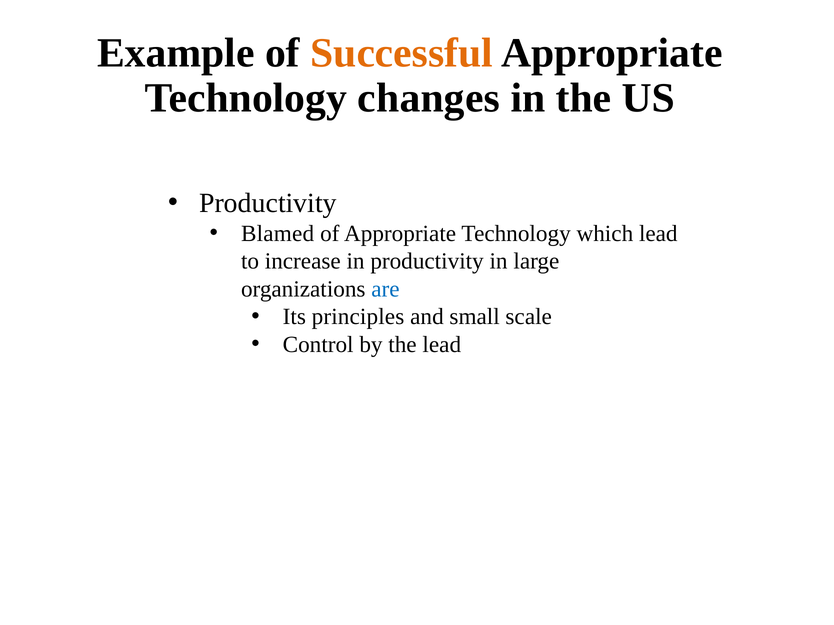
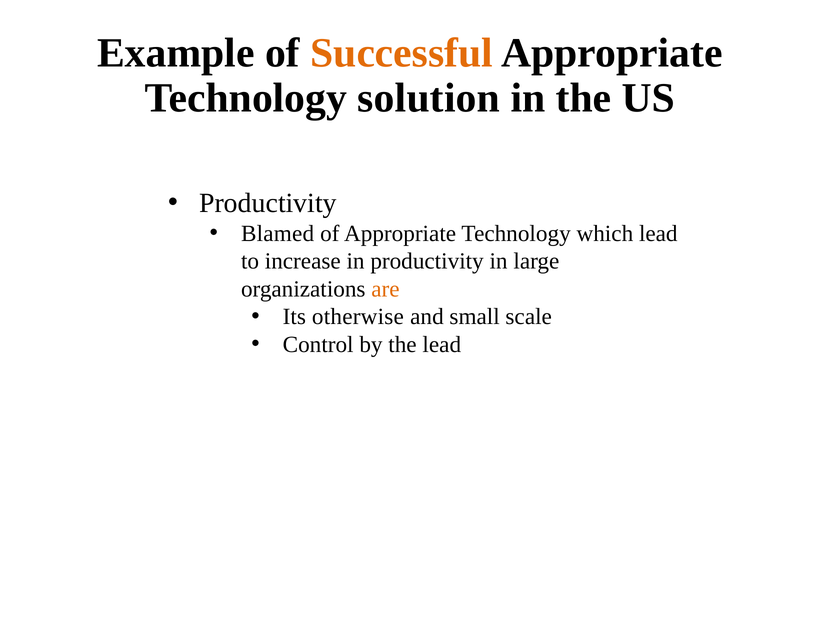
changes: changes -> solution (429, 98)
are colour: blue -> orange (385, 289)
principles: principles -> otherwise (358, 317)
